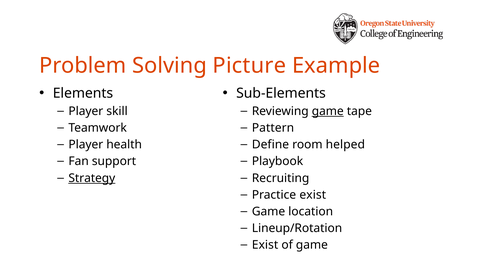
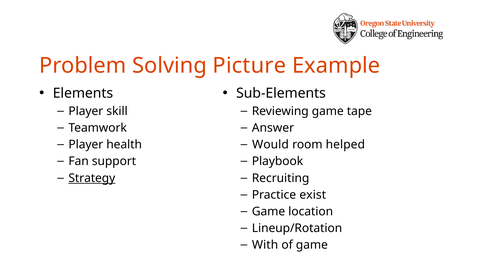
game underline: present -> none (328, 111)
Pattern: Pattern -> Answer (273, 128)
Define: Define -> Would (270, 145)
Exist: Exist -> With (265, 245)
